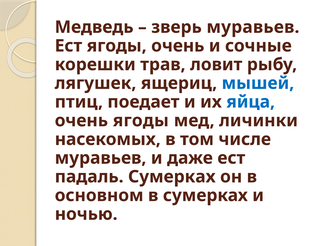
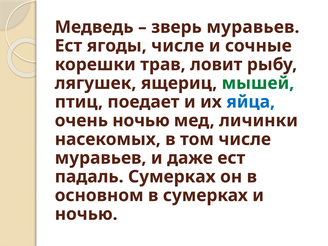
ягоды очень: очень -> числе (178, 46)
мышей colour: blue -> green (258, 83)
очень ягоды: ягоды -> ночью (141, 121)
